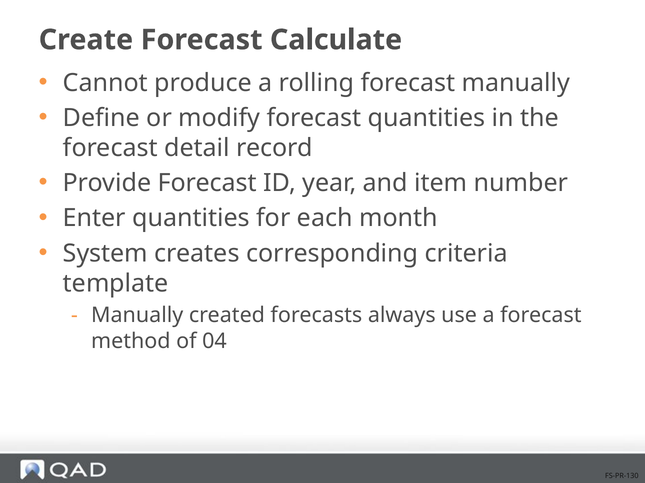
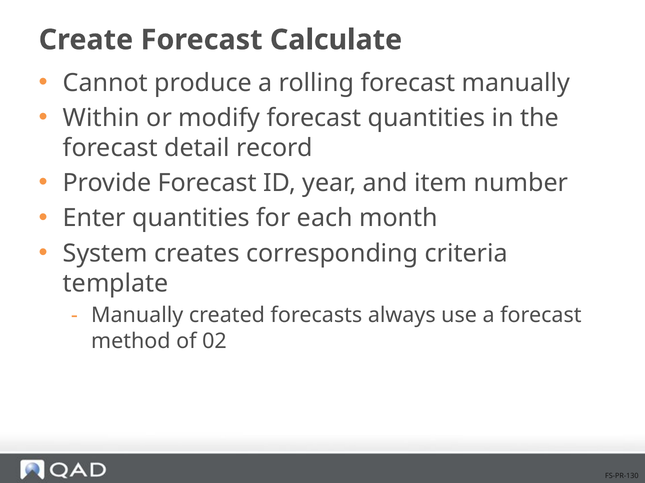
Define: Define -> Within (101, 118)
04: 04 -> 02 (214, 342)
